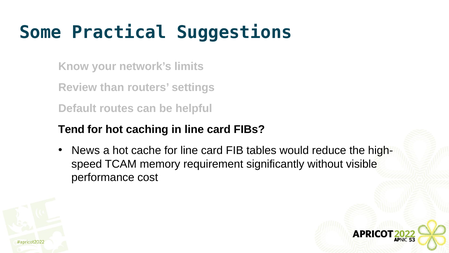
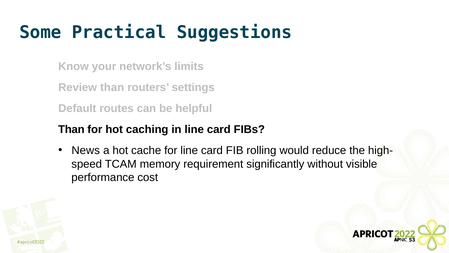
Tend: Tend -> Than (71, 129)
tables: tables -> rolling (261, 150)
